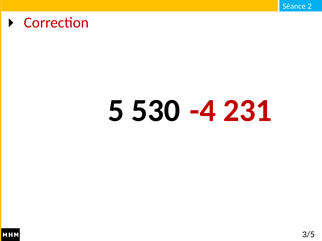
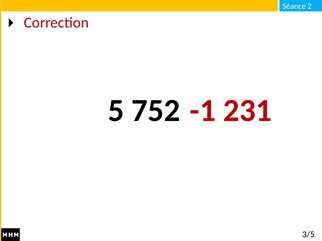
530: 530 -> 752 (156, 111)
-4: -4 -> -1 (203, 111)
